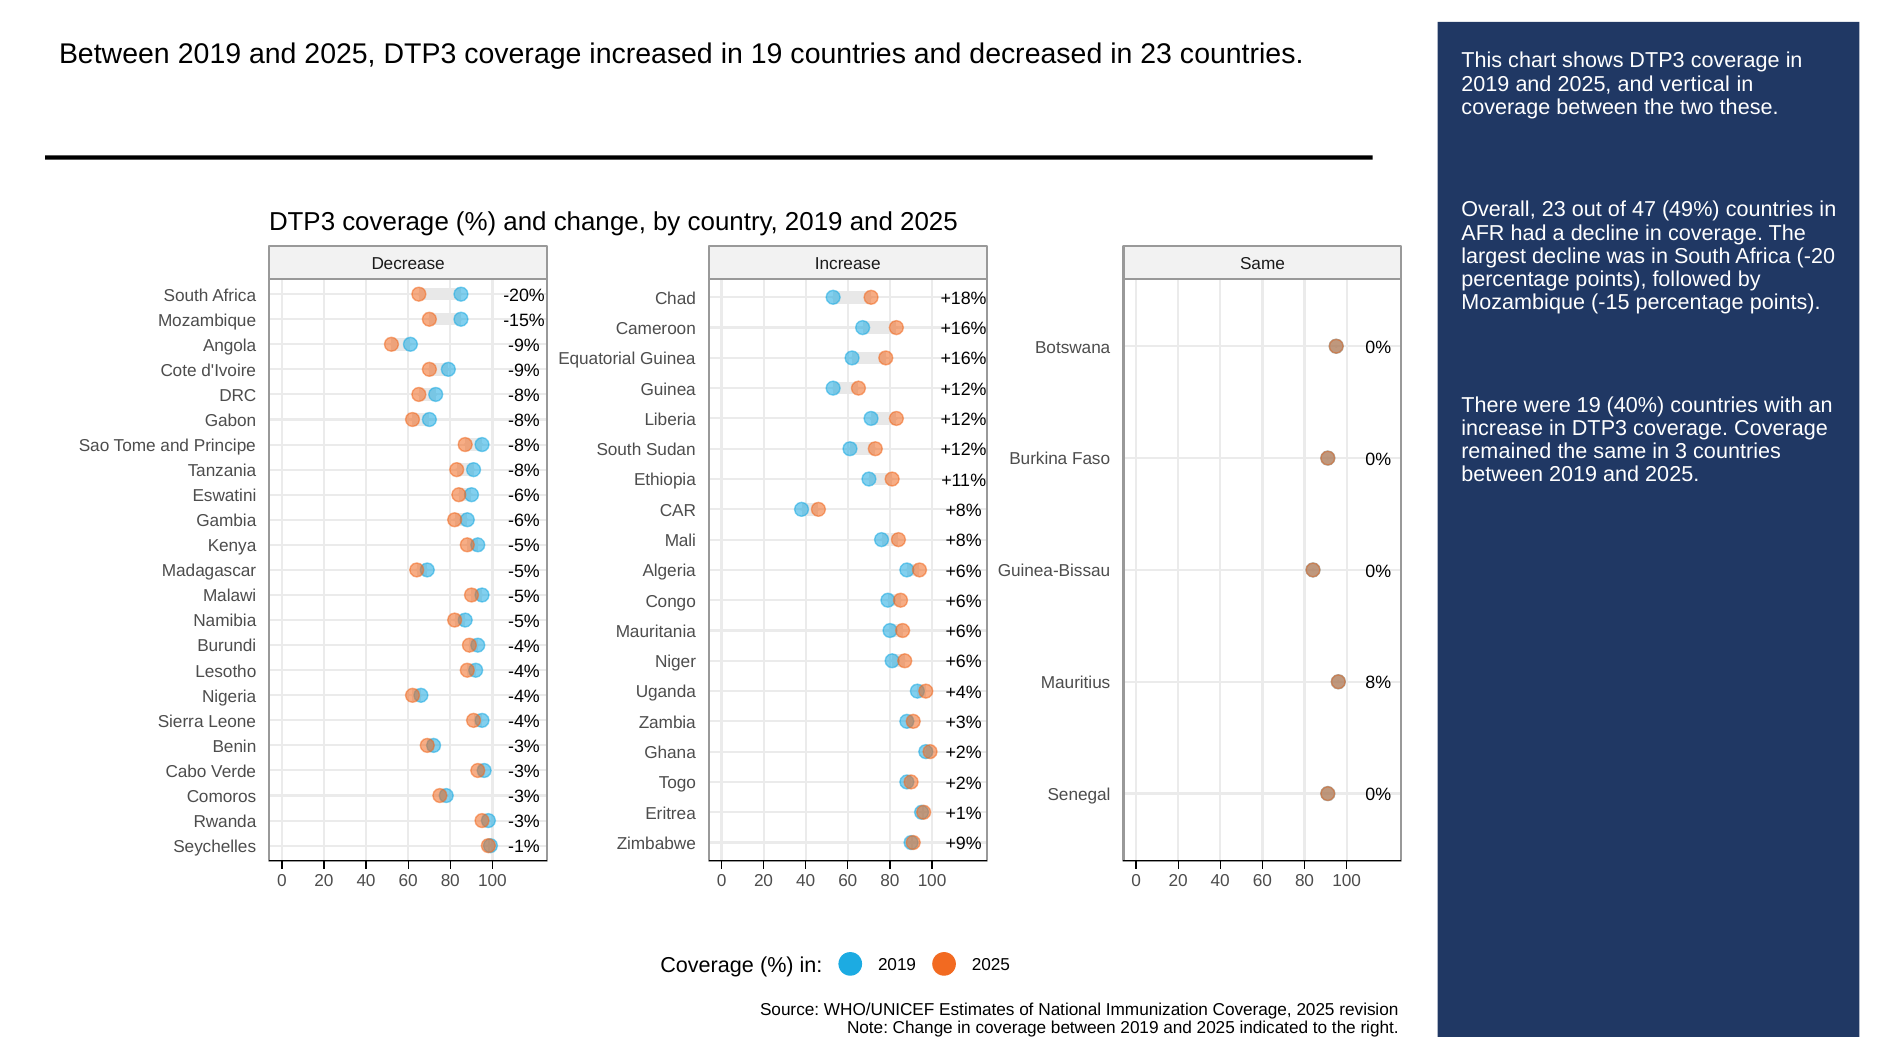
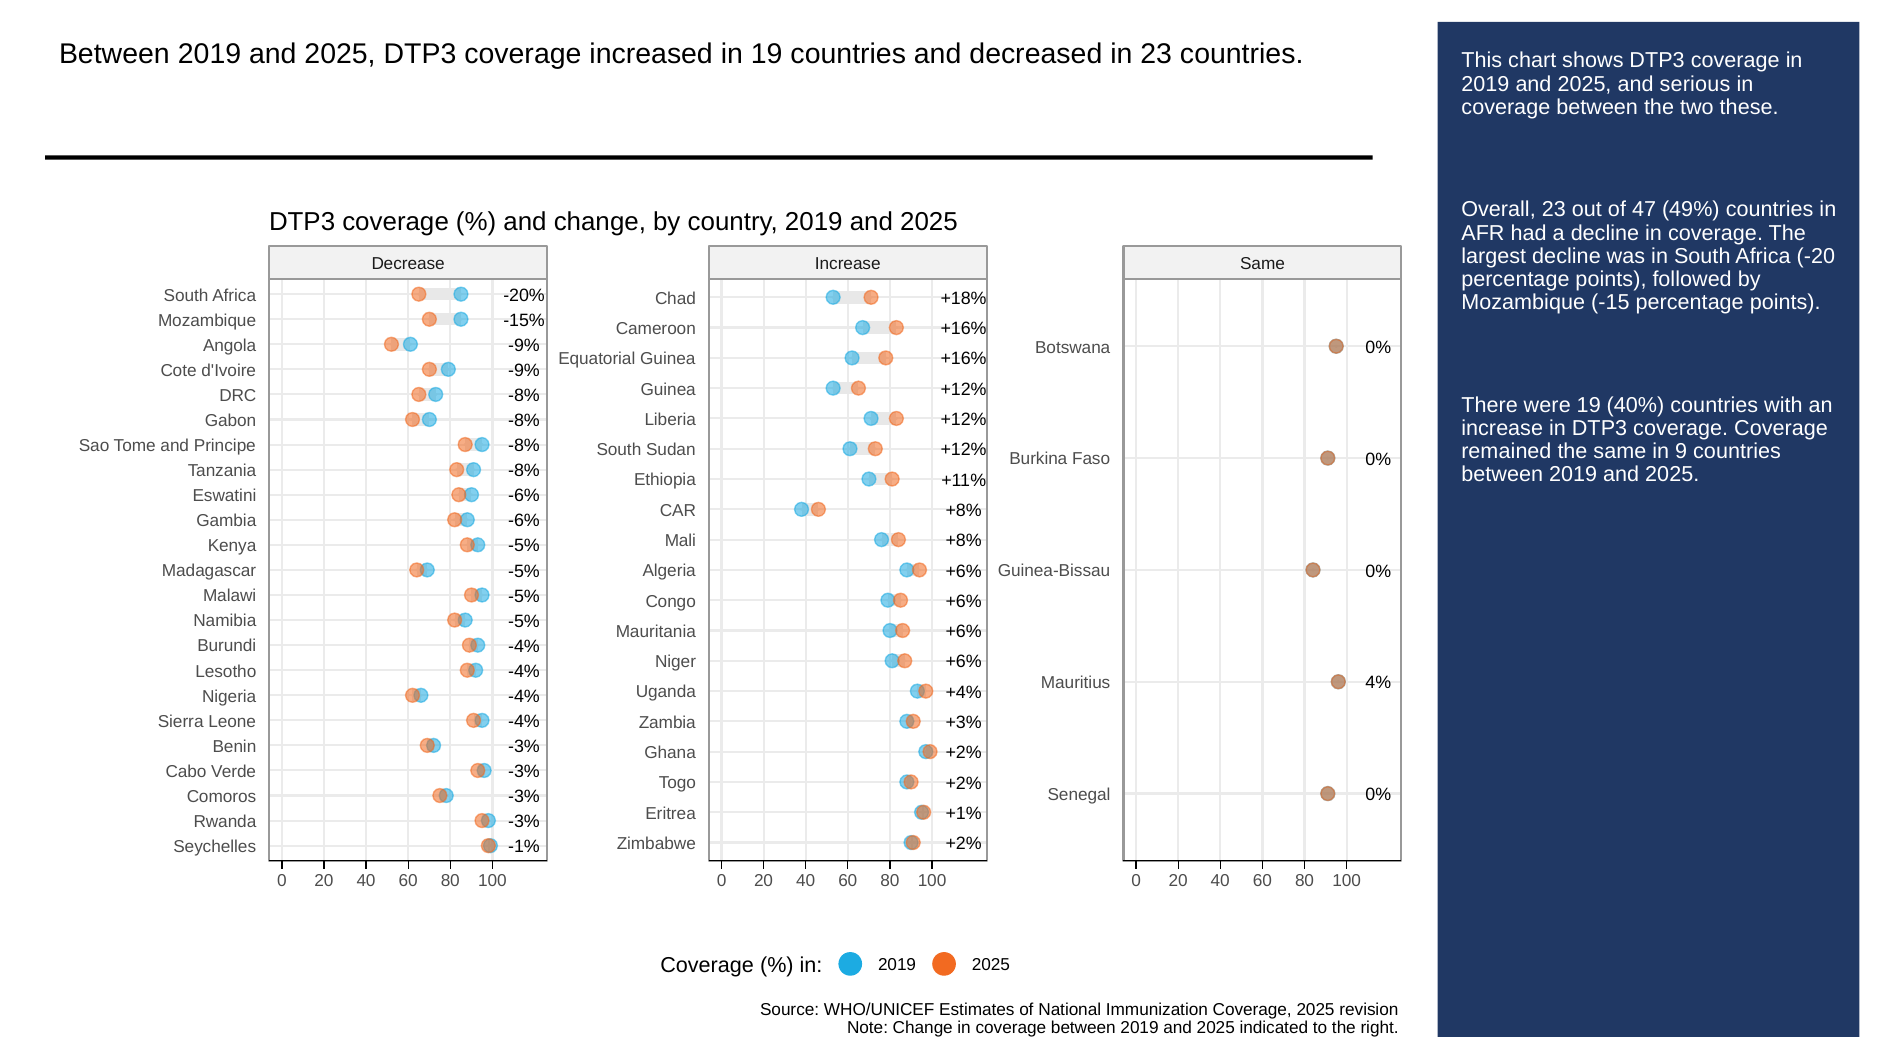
vertical: vertical -> serious (1695, 84)
3: 3 -> 9 (1681, 452)
8%: 8% -> 4% (1378, 683)
+9%: +9% -> +2% (964, 844)
